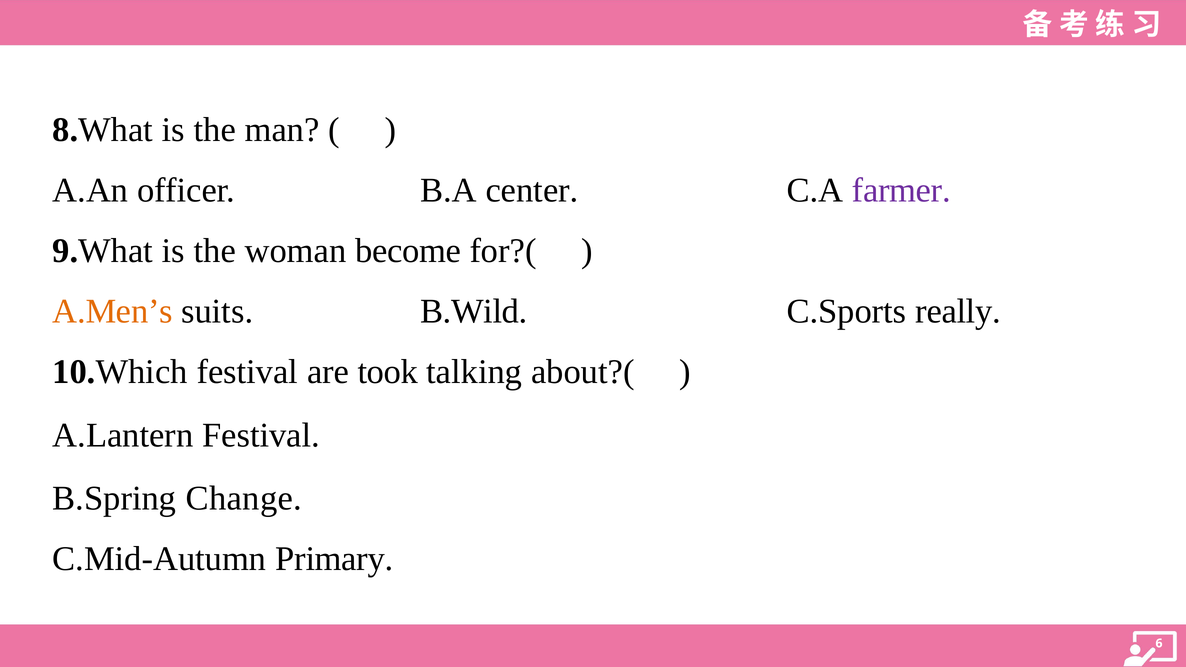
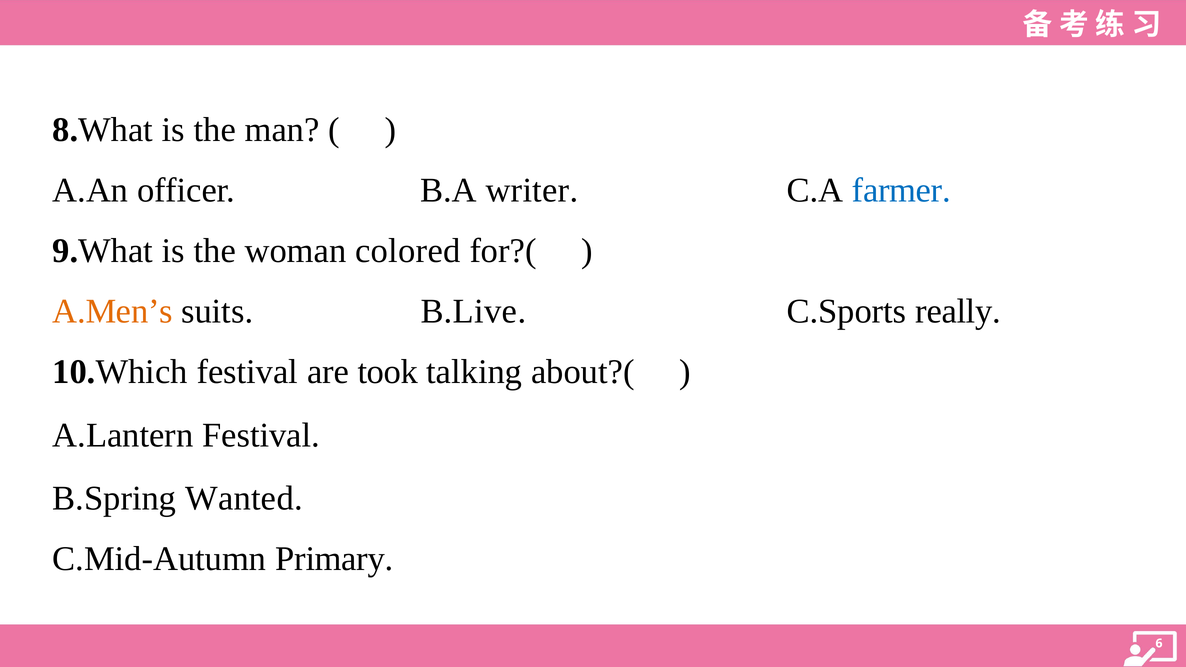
center: center -> writer (532, 190)
farmer colour: purple -> blue (901, 190)
become: become -> colored (408, 251)
B.Wild: B.Wild -> B.Live (473, 311)
Change: Change -> Wanted (244, 499)
